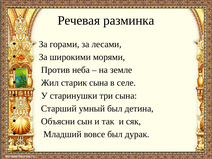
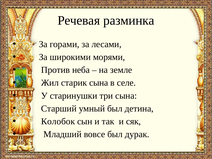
Объясни: Объясни -> Колобок (58, 121)
